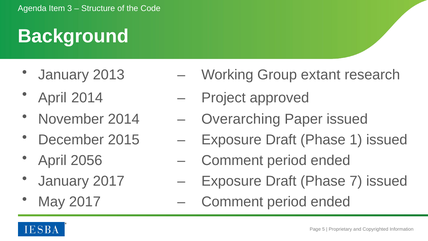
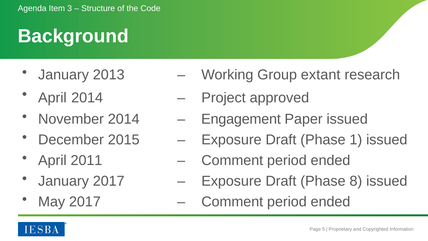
Overarching: Overarching -> Engagement (241, 119)
2056: 2056 -> 2011 (86, 160)
7: 7 -> 8 (356, 181)
